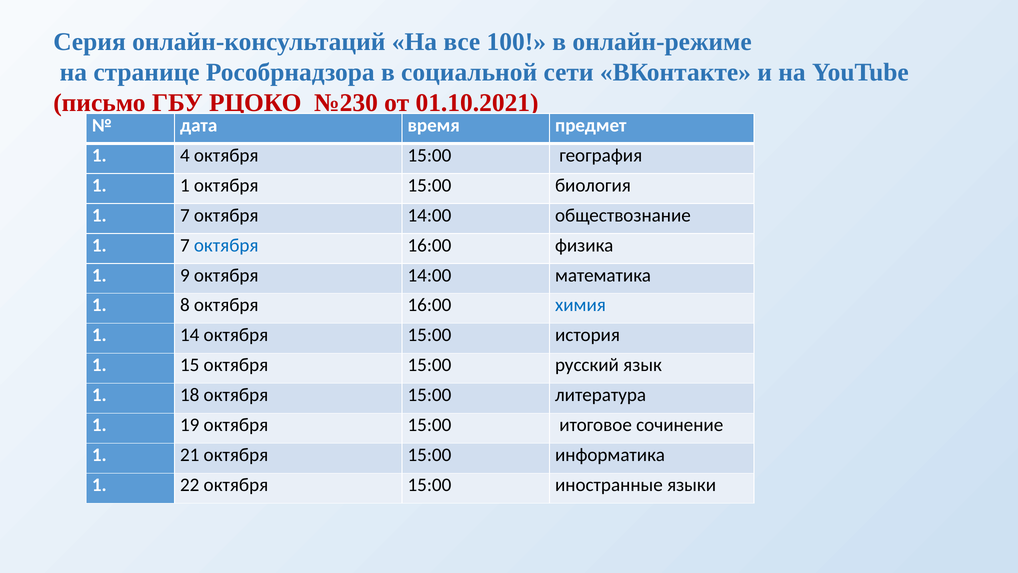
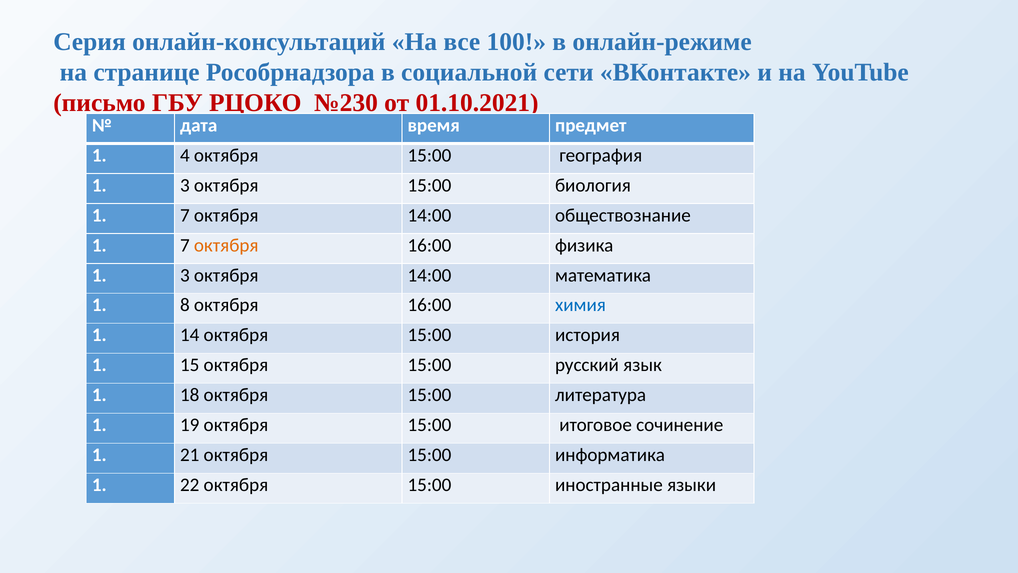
1: 1 -> 3 (185, 185)
октября colour: blue -> orange (226, 245)
9: 9 -> 3 (185, 275)
